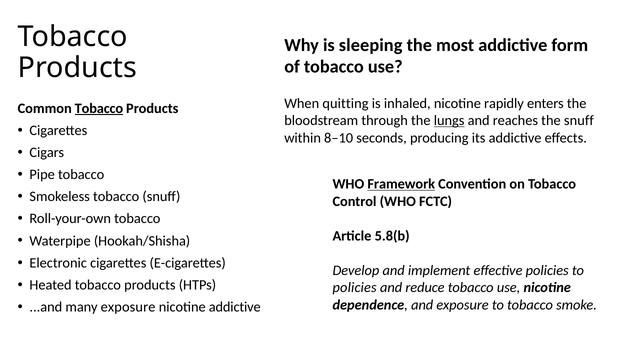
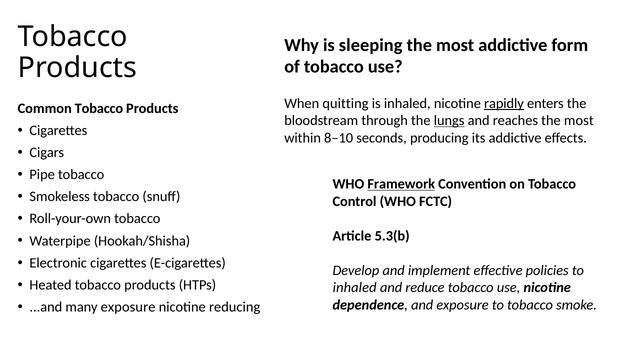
rapidly underline: none -> present (504, 103)
Tobacco underline: present -> none (99, 108)
reaches the snuff: snuff -> most (579, 120)
5.8(b: 5.8(b -> 5.3(b (392, 236)
policies: policies -> inhaled (355, 287)
nicotine addictive: addictive -> reducing (235, 307)
